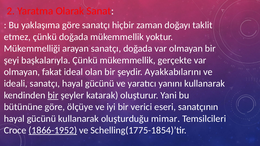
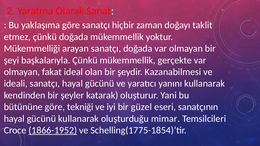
Ayakkabılarını: Ayakkabılarını -> Kazanabilmesi (173, 72)
bir underline: present -> none (53, 95)
ölçüye: ölçüye -> tekniği (80, 107)
verici: verici -> güzel (141, 107)
